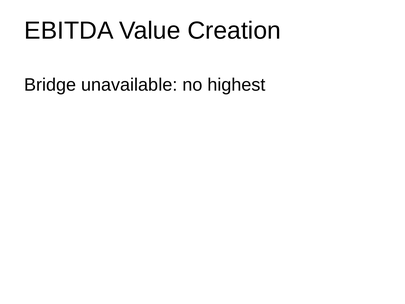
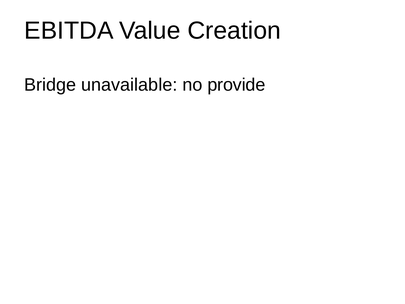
highest: highest -> provide (236, 85)
